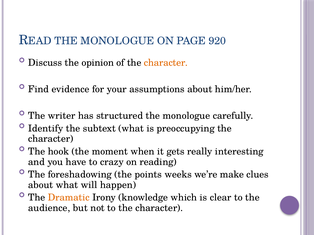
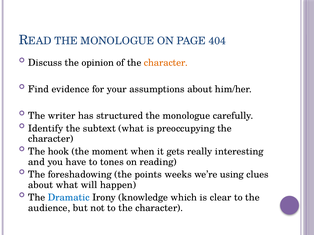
920: 920 -> 404 (217, 41)
crazy: crazy -> tones (112, 162)
make: make -> using (232, 175)
Dramatic colour: orange -> blue (69, 198)
